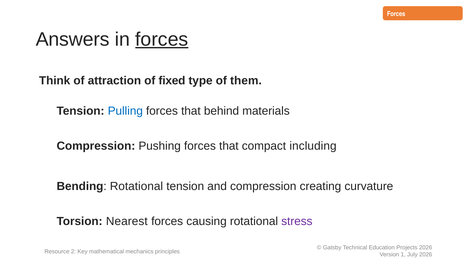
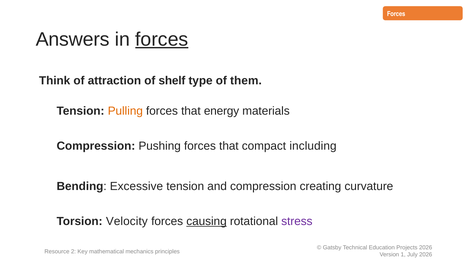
fixed: fixed -> shelf (172, 81)
Pulling colour: blue -> orange (125, 111)
behind: behind -> energy (222, 111)
Bending Rotational: Rotational -> Excessive (136, 186)
Nearest: Nearest -> Velocity (127, 222)
causing underline: none -> present (207, 222)
